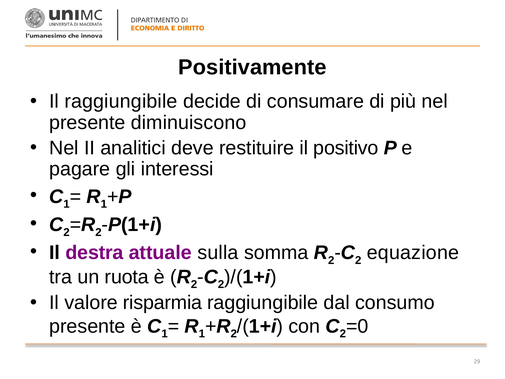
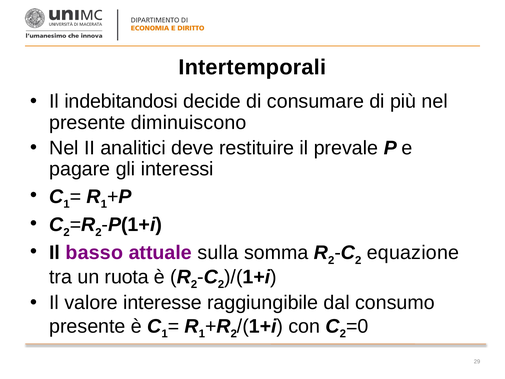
Positivamente: Positivamente -> Intertemporali (252, 67)
Il raggiungibile: raggiungibile -> indebitandosi (121, 101)
positivo: positivo -> prevale (346, 148)
destra: destra -> basso (94, 253)
risparmia: risparmia -> interesse (163, 302)
